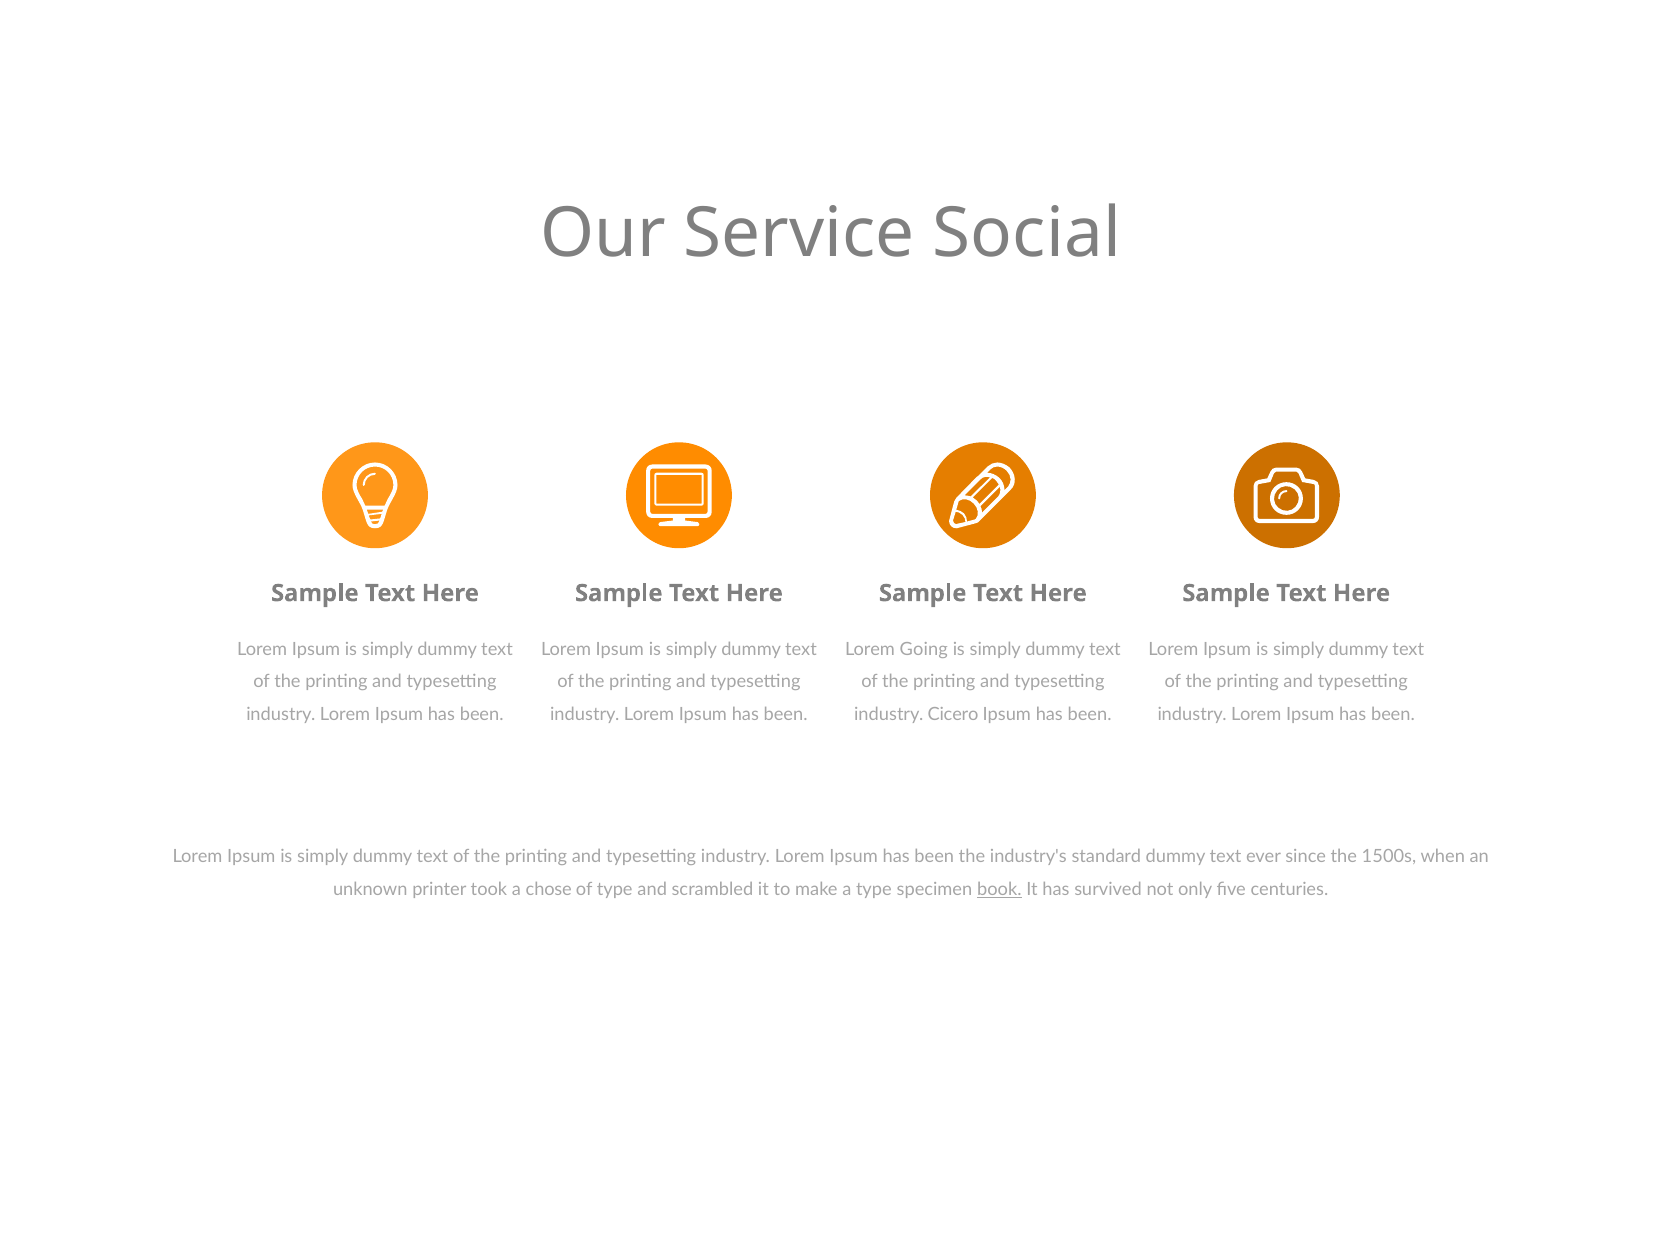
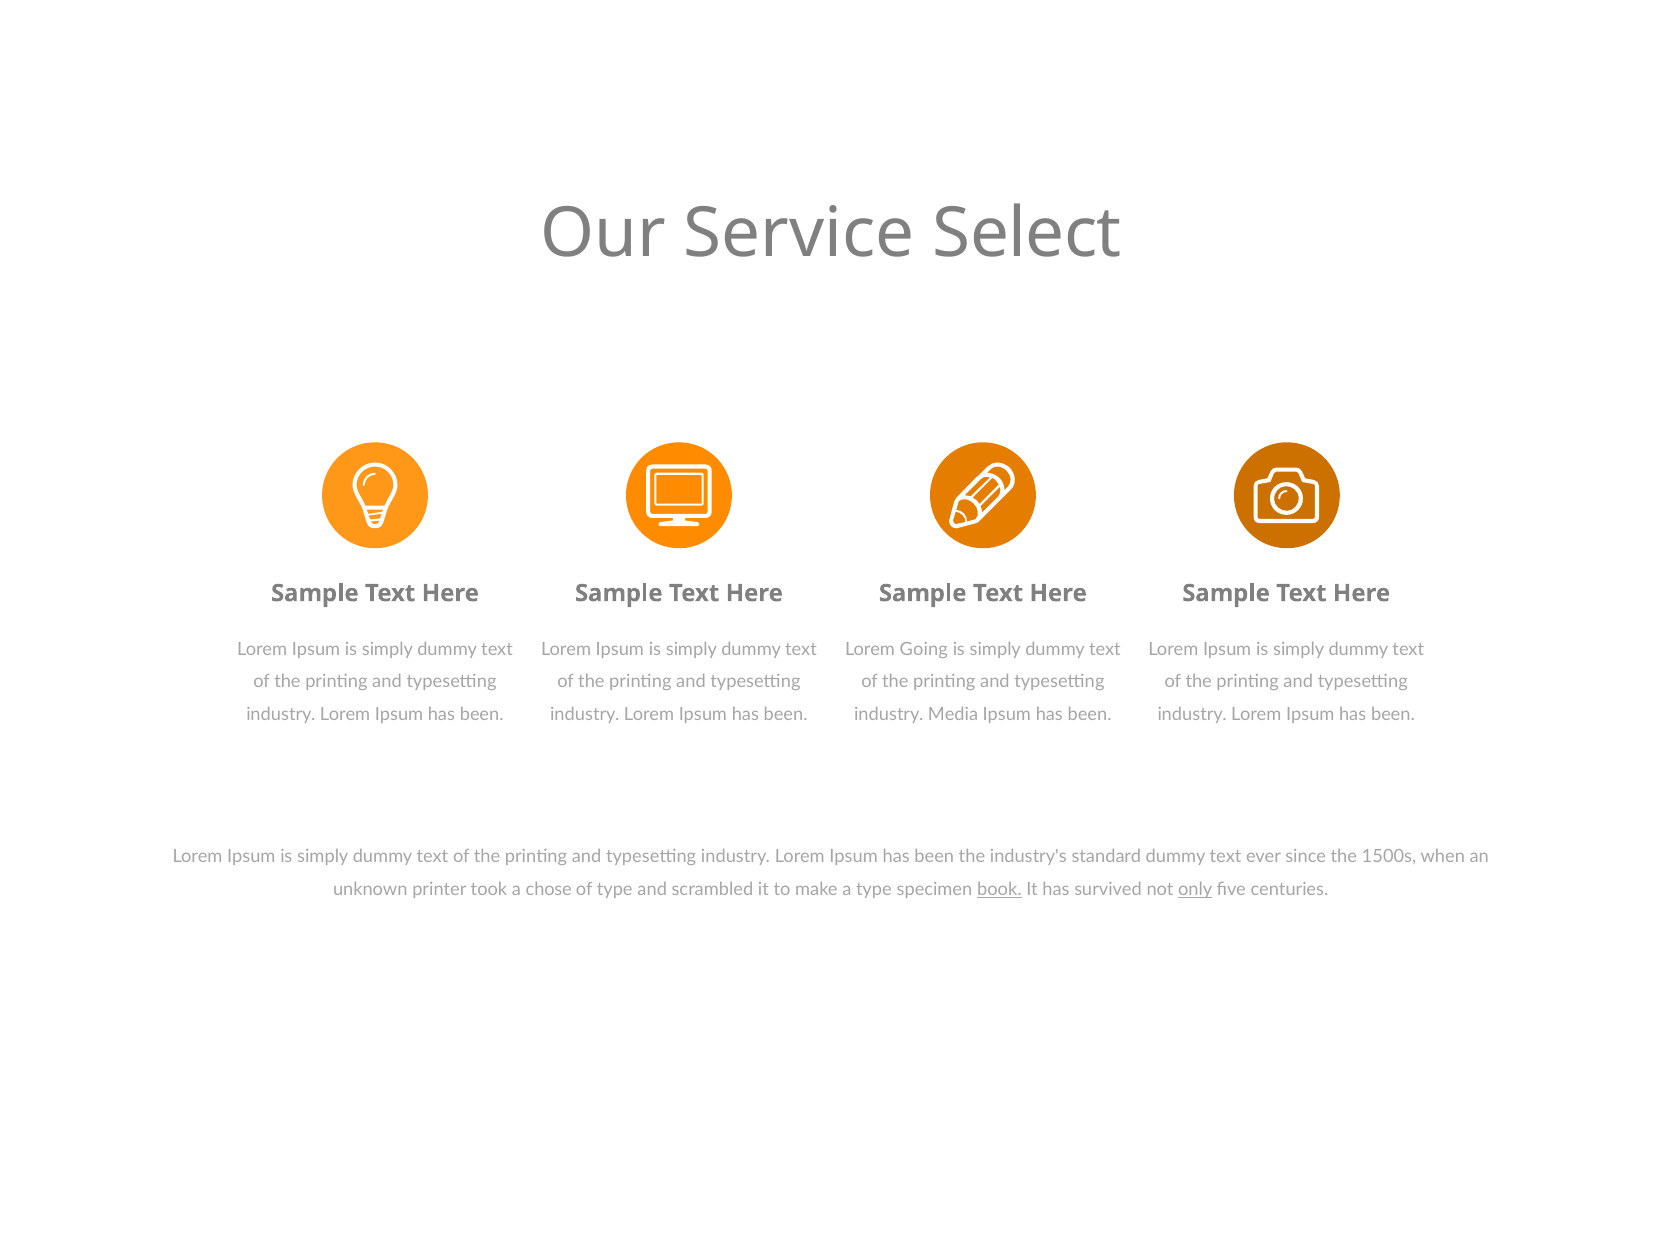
Social: Social -> Select (1027, 234)
Cicero: Cicero -> Media (953, 714)
only underline: none -> present (1195, 889)
